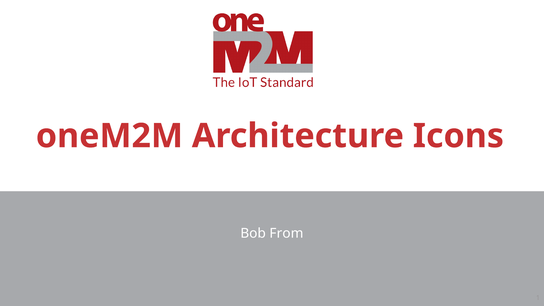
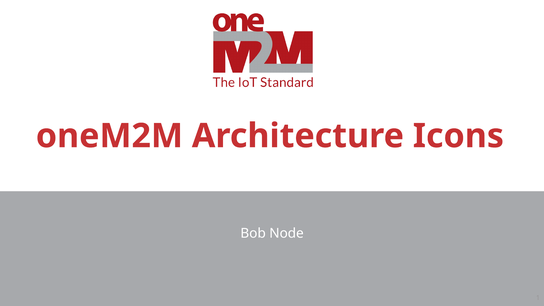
From: From -> Node (287, 233)
